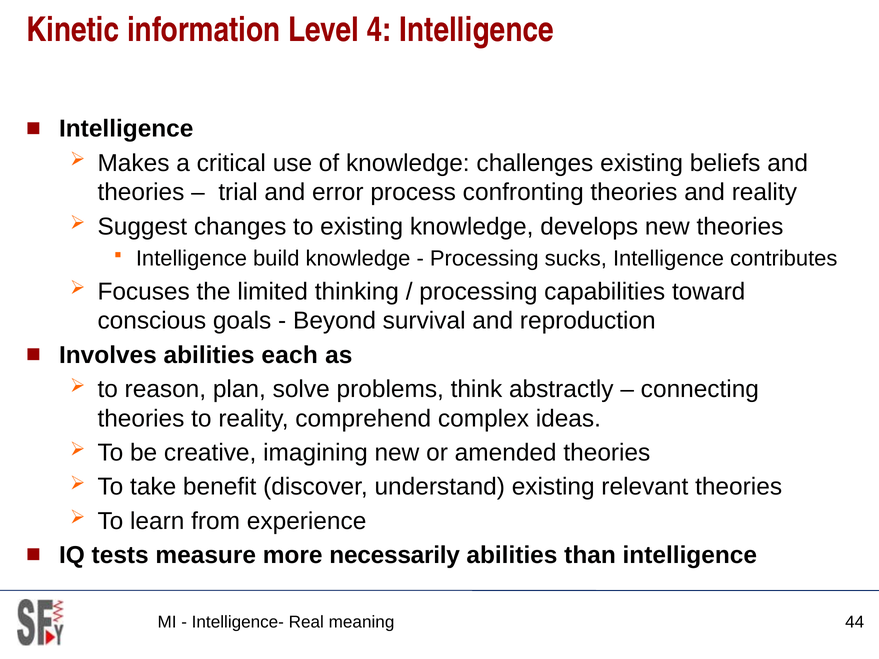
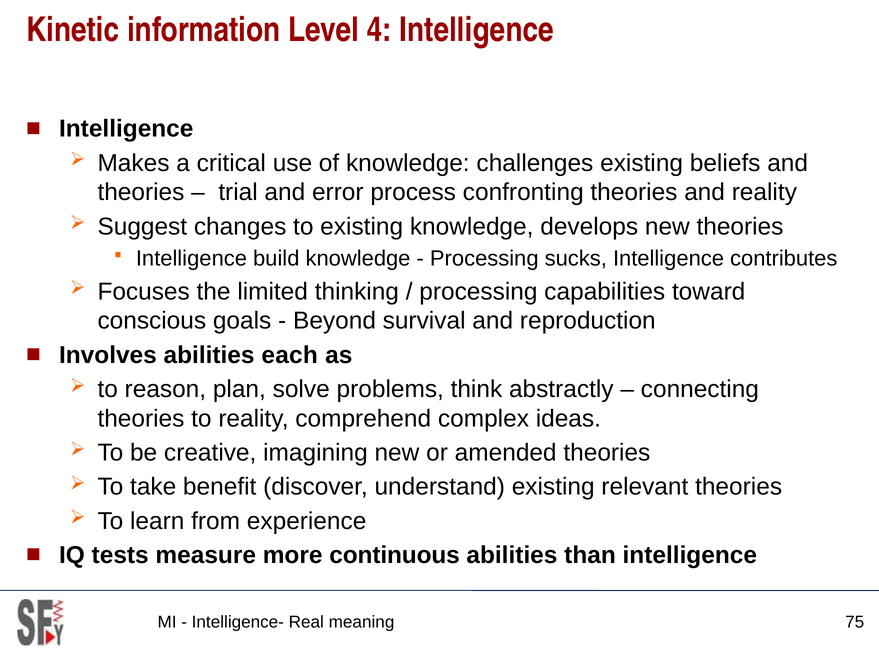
necessarily: necessarily -> continuous (395, 555)
44: 44 -> 75 (855, 622)
